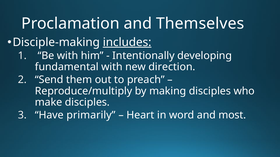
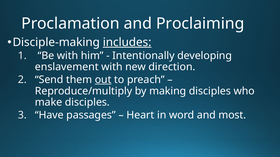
Themselves: Themselves -> Proclaiming (200, 24)
fundamental: fundamental -> enslavement (67, 67)
out underline: none -> present (103, 80)
primarily: primarily -> passages (91, 115)
